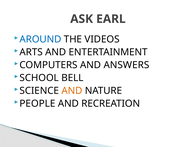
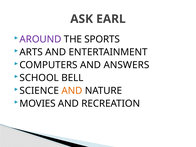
AROUND colour: blue -> purple (40, 39)
VIDEOS: VIDEOS -> SPORTS (102, 39)
PEOPLE: PEOPLE -> MOVIES (38, 104)
